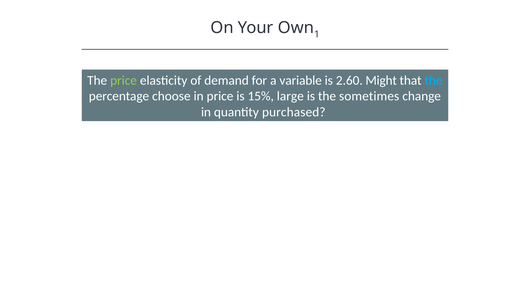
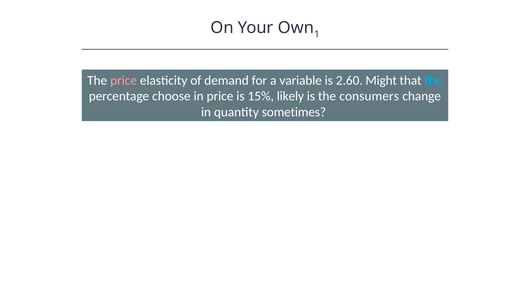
price colour: light green -> pink (124, 80)
large: large -> likely (290, 96)
sometimes: sometimes -> consumers (369, 96)
purchased: purchased -> sometimes (294, 112)
